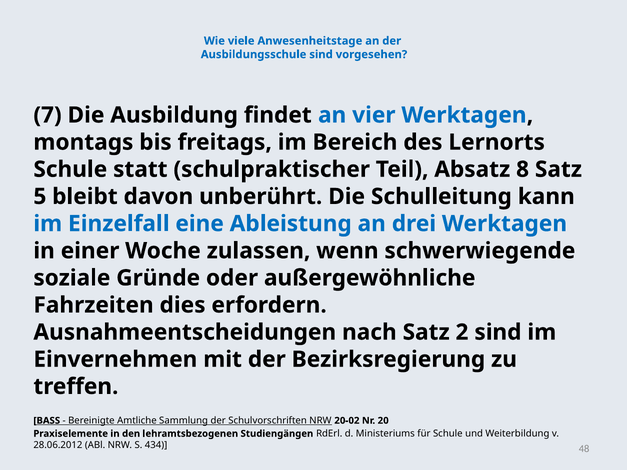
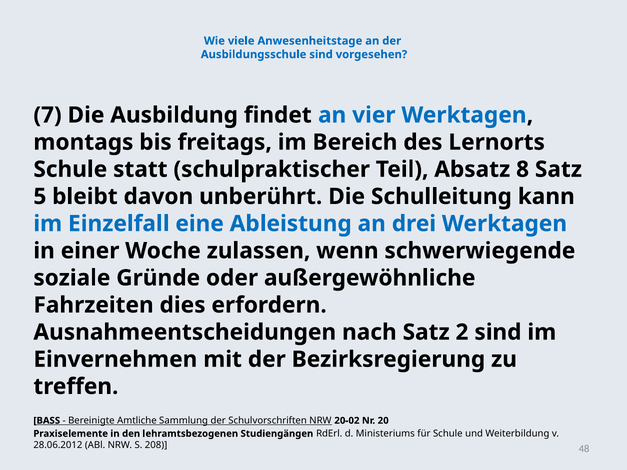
434: 434 -> 208 (156, 445)
